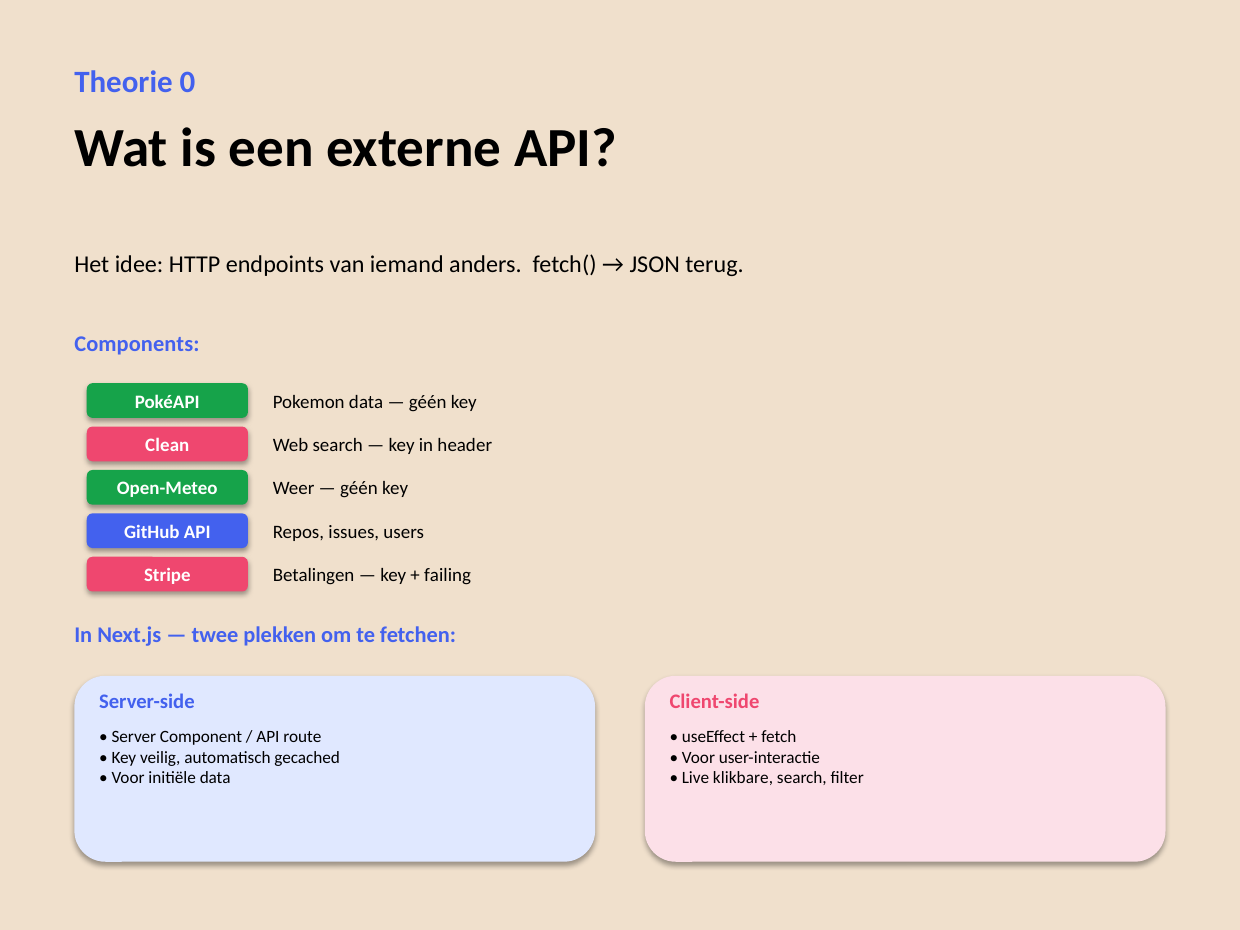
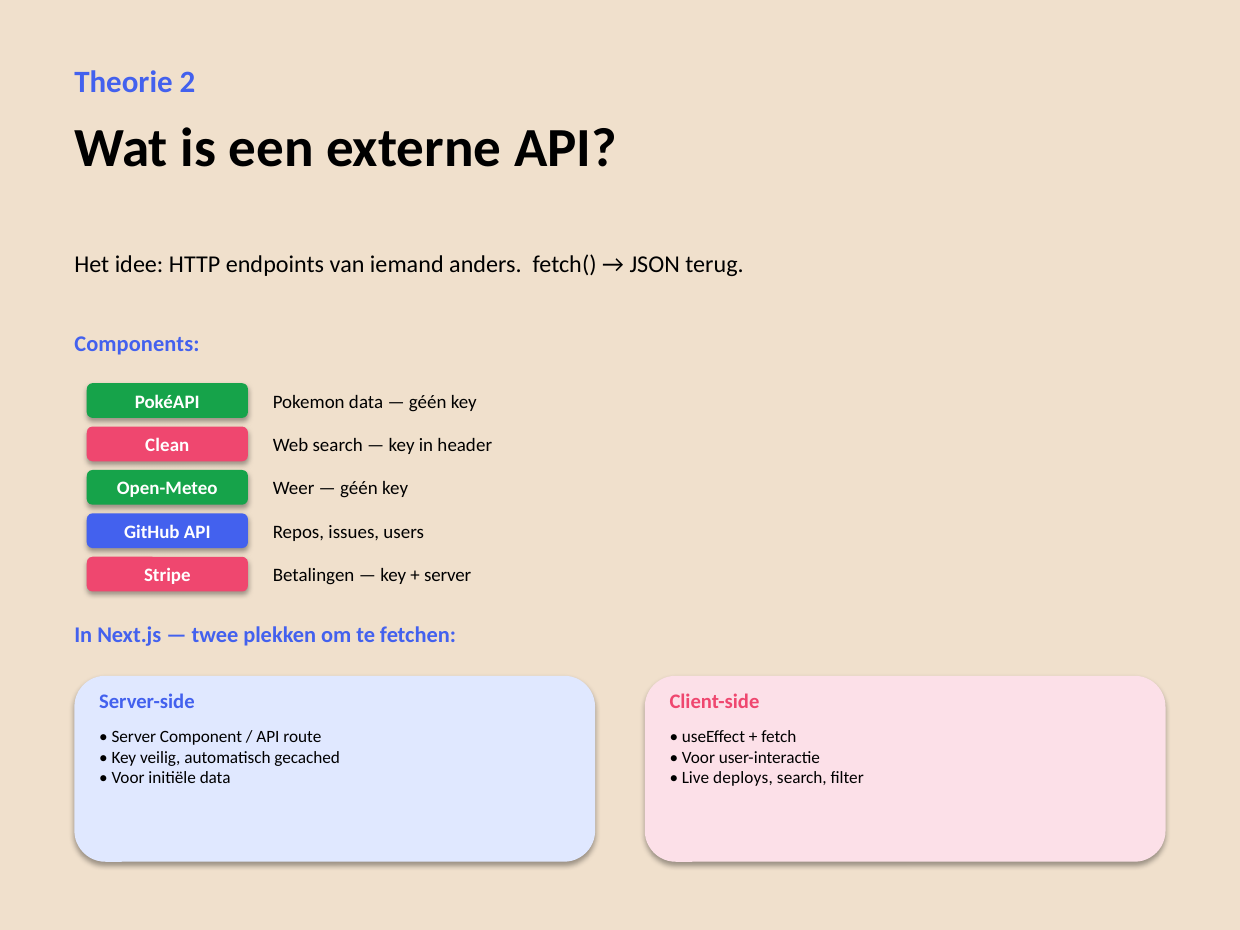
0: 0 -> 2 (187, 83)
failing: failing -> server (448, 575)
klikbare: klikbare -> deploys (743, 778)
